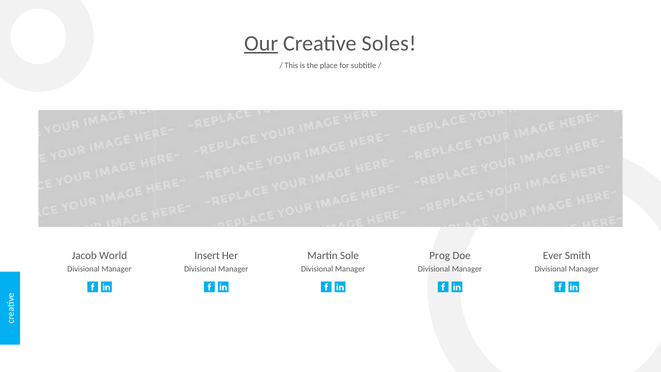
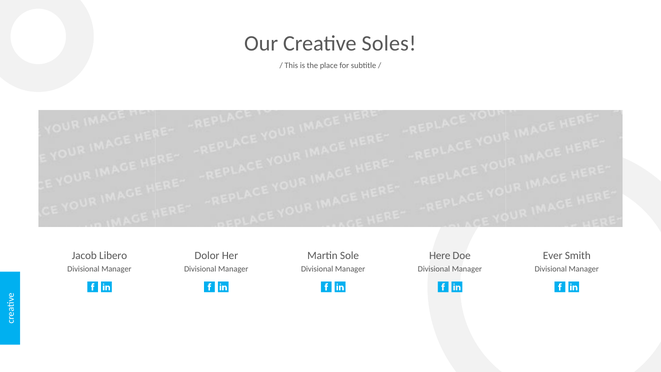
Our underline: present -> none (261, 43)
World: World -> Libero (113, 255)
Insert: Insert -> Dolor (207, 255)
Prog: Prog -> Here (440, 255)
